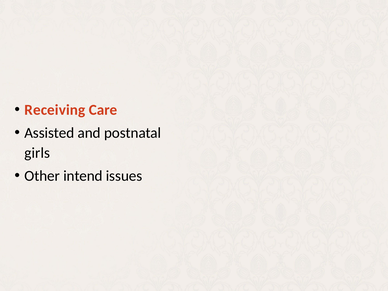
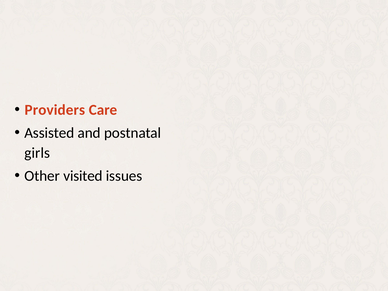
Receiving: Receiving -> Providers (55, 110)
intend: intend -> visited (83, 176)
